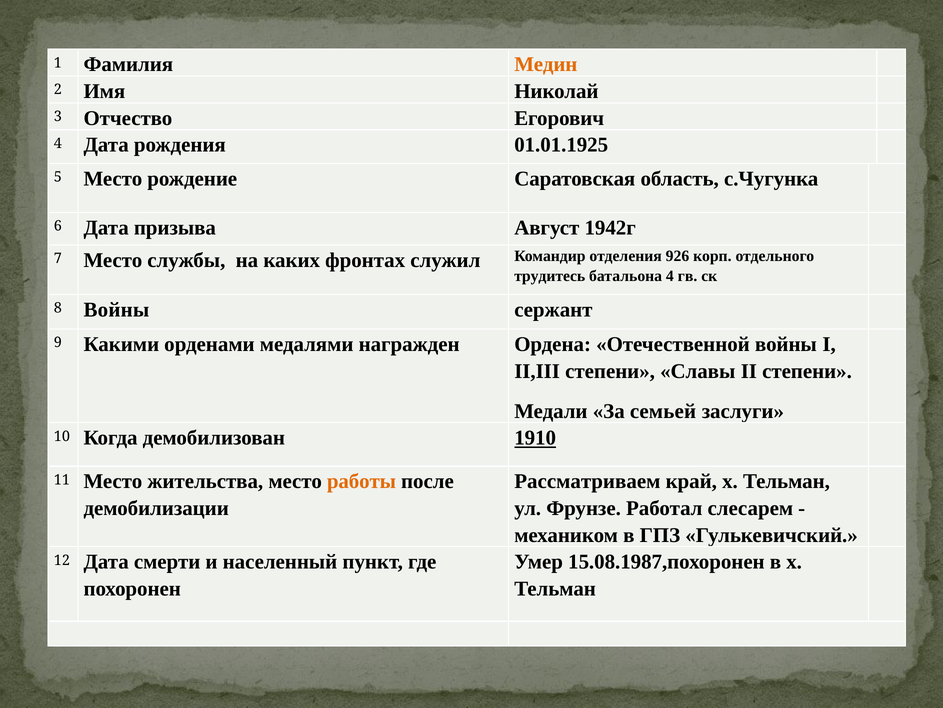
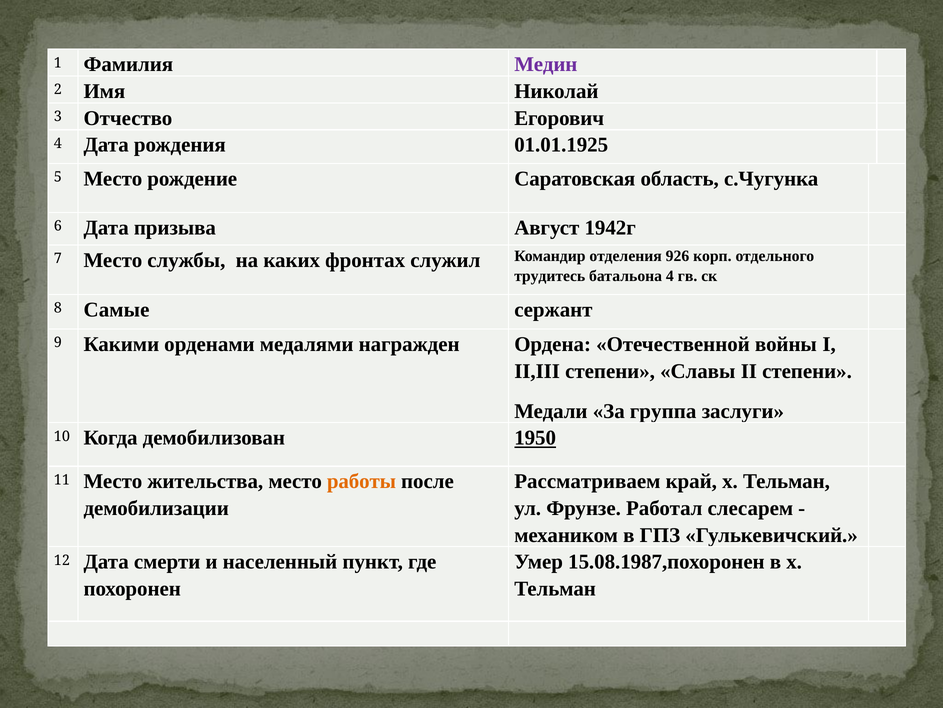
Медин colour: orange -> purple (546, 64)
8 Войны: Войны -> Самые (116, 310)
семьей: семьей -> группа (663, 411)
1910: 1910 -> 1950 (535, 438)
